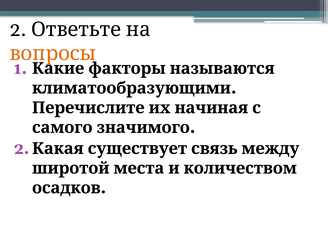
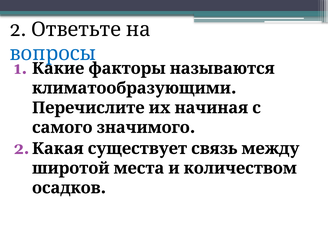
вопросы colour: orange -> blue (53, 54)
